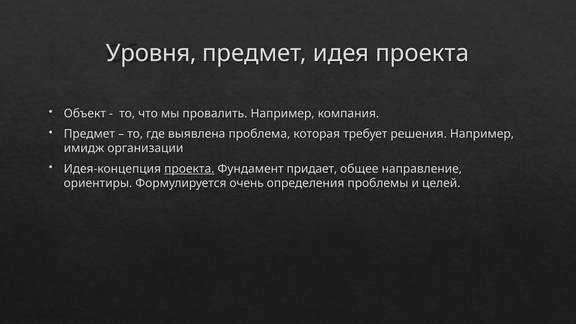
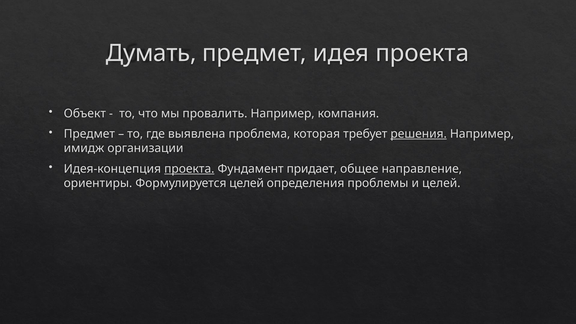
Уровня: Уровня -> Думать (151, 53)
решения underline: none -> present (419, 134)
Формулируется очень: очень -> целей (247, 183)
